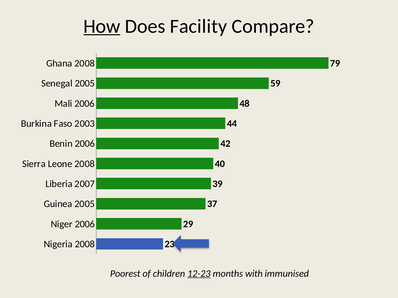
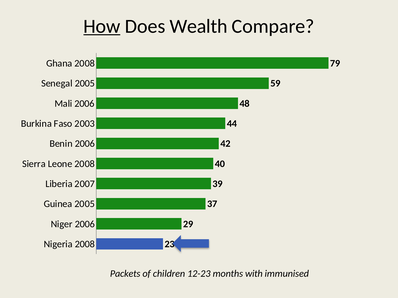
Facility: Facility -> Wealth (199, 26)
Poorest: Poorest -> Packets (125, 274)
12-23 underline: present -> none (199, 274)
